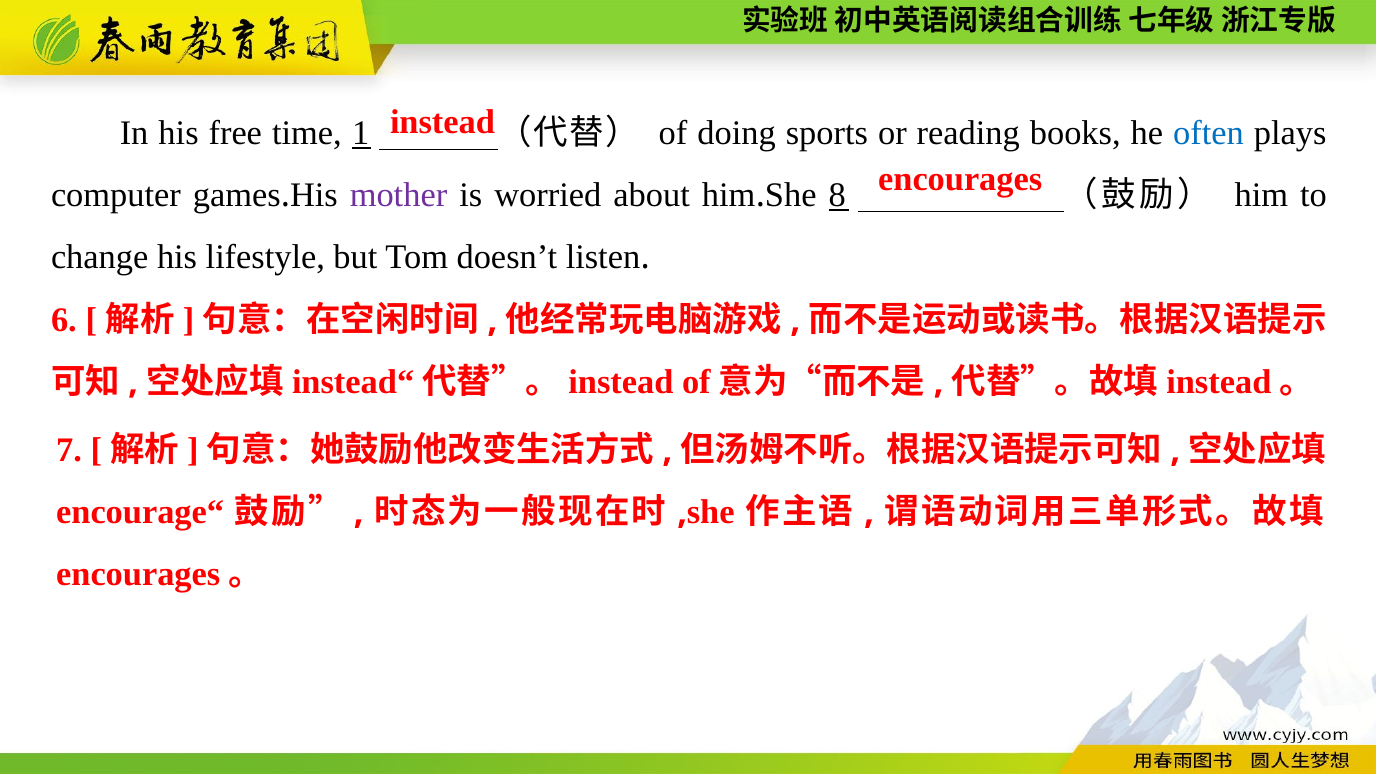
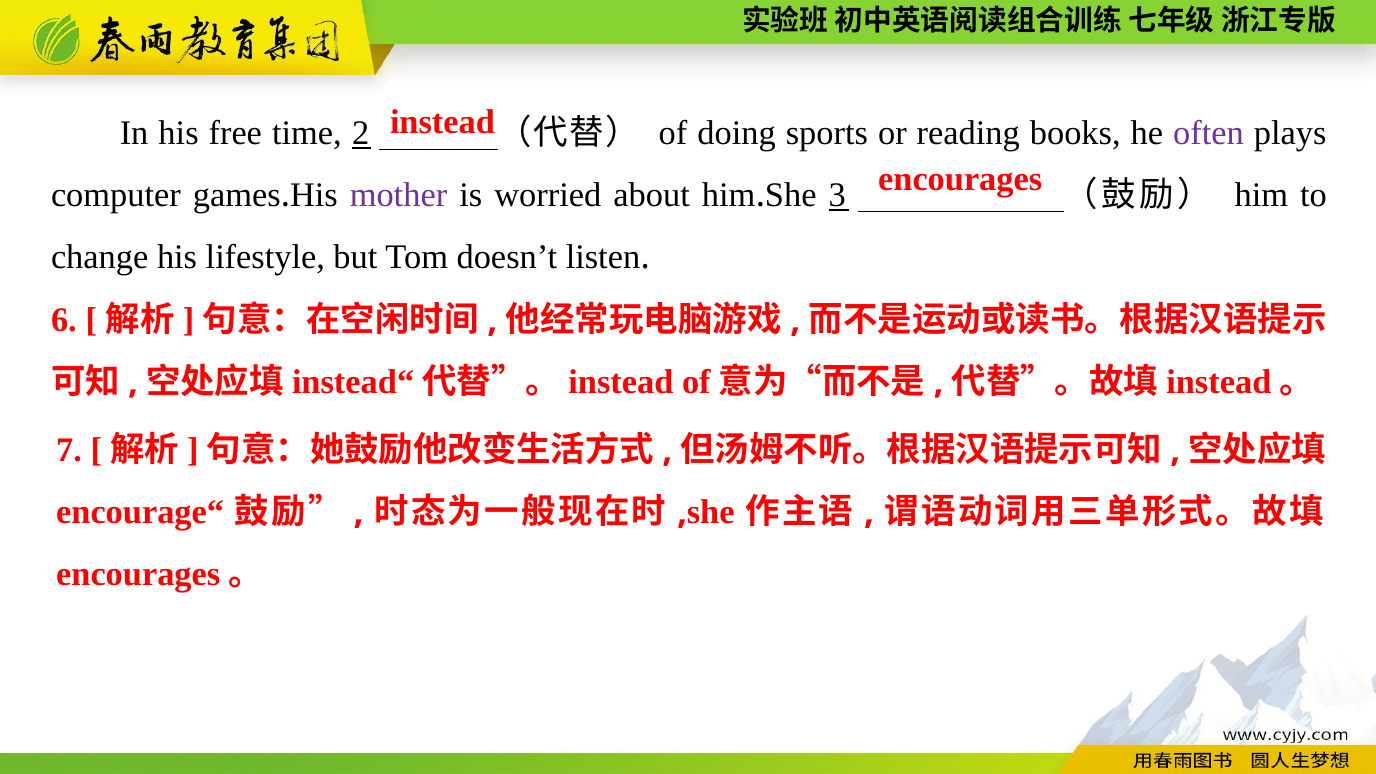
1: 1 -> 2 (361, 133)
often colour: blue -> purple (1208, 133)
8: 8 -> 3 (837, 195)
